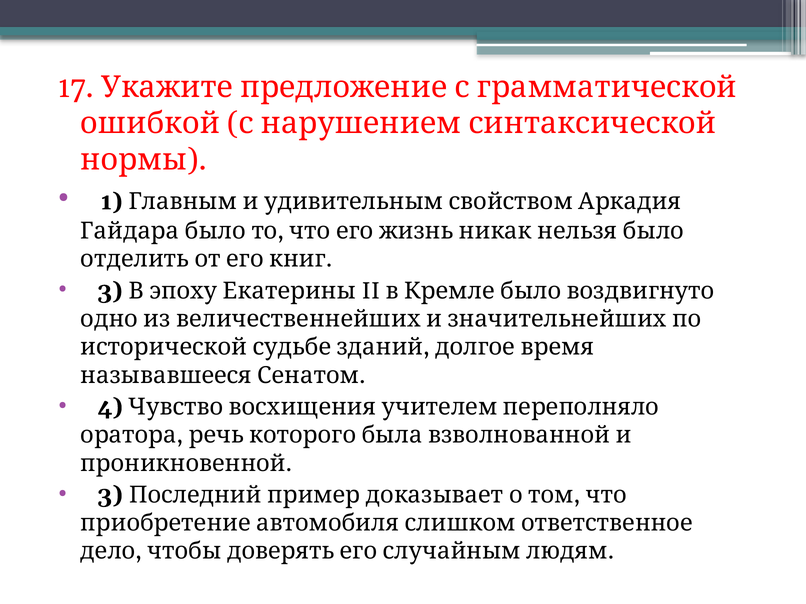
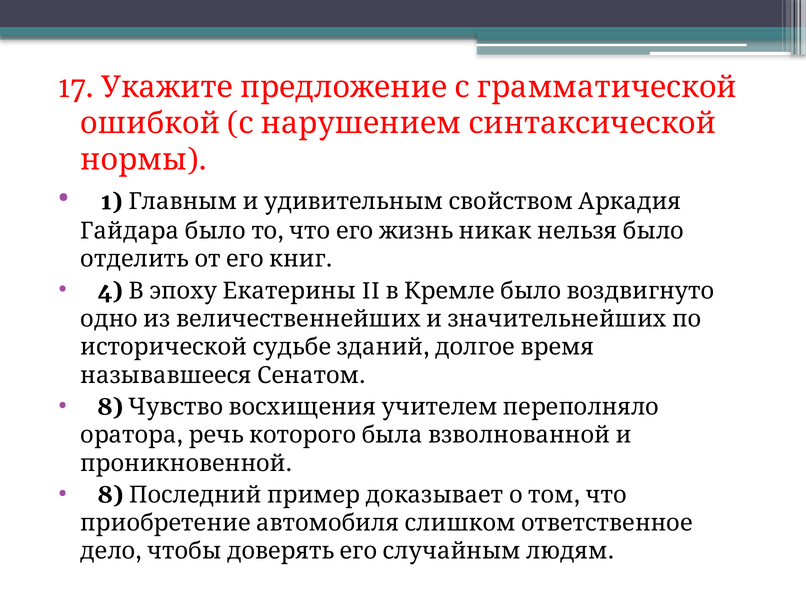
3: 3 -> 4 (110, 291)
4: 4 -> 8 (110, 407)
3: 3 -> 8 (110, 495)
